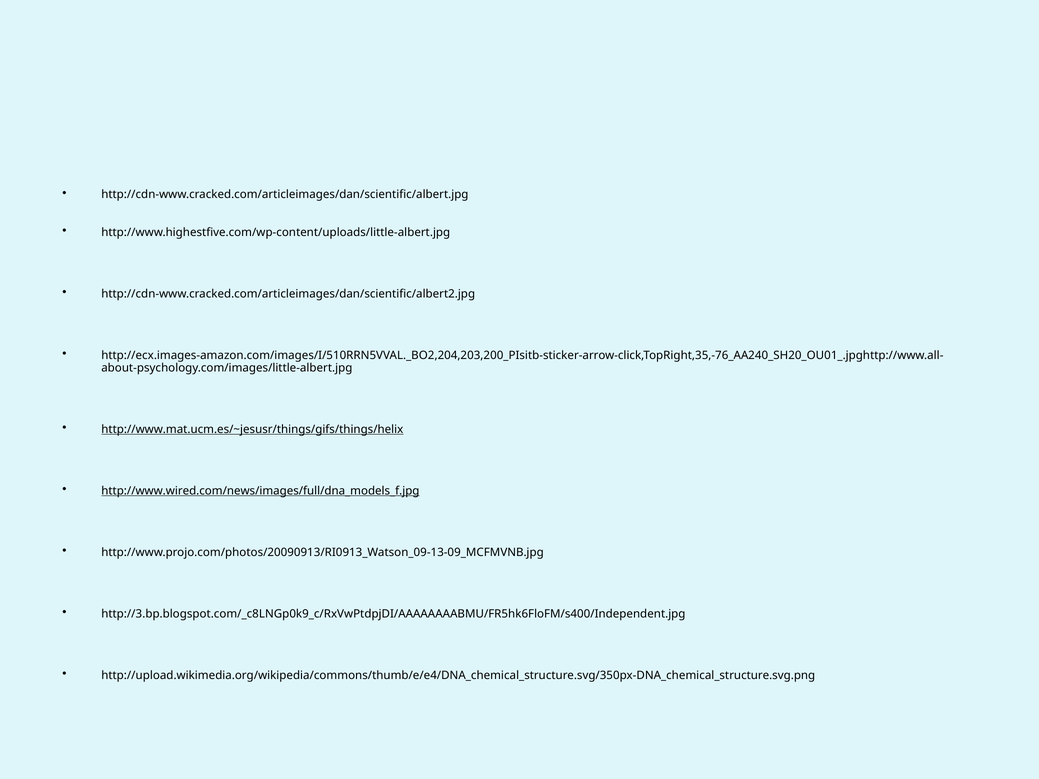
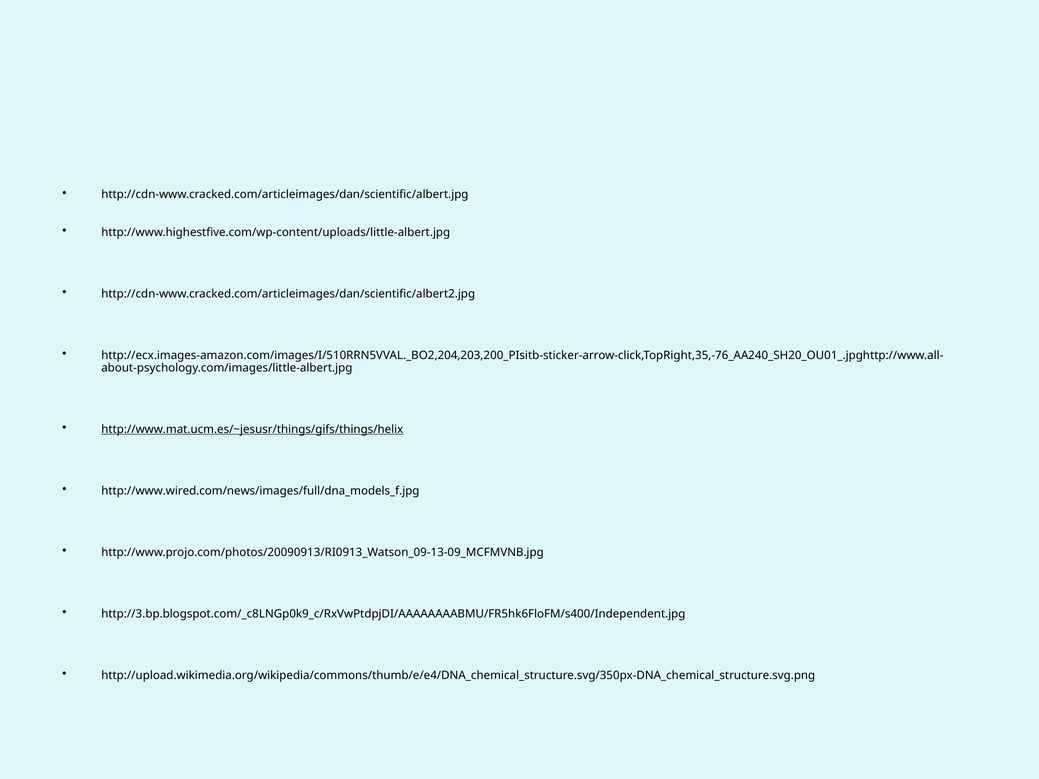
http://www.wired.com/news/images/full/dna_models_f.jpg underline: present -> none (260, 491)
